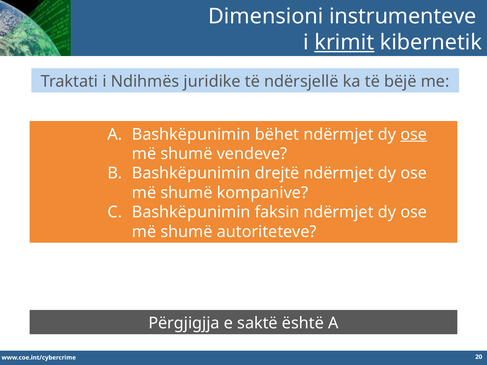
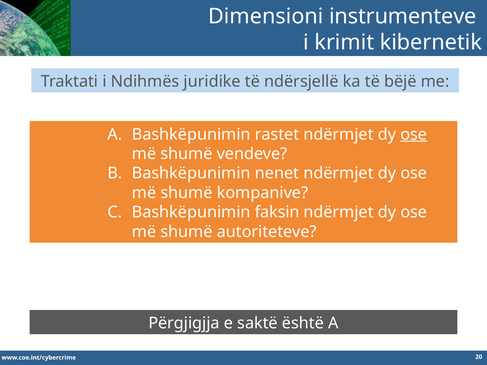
krimit underline: present -> none (344, 42)
bëhet: bëhet -> rastet (277, 134)
drejtë: drejtë -> nenet (277, 173)
